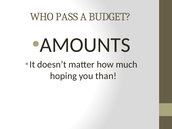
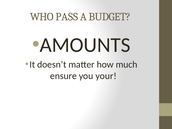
hoping: hoping -> ensure (63, 76)
than: than -> your (106, 76)
